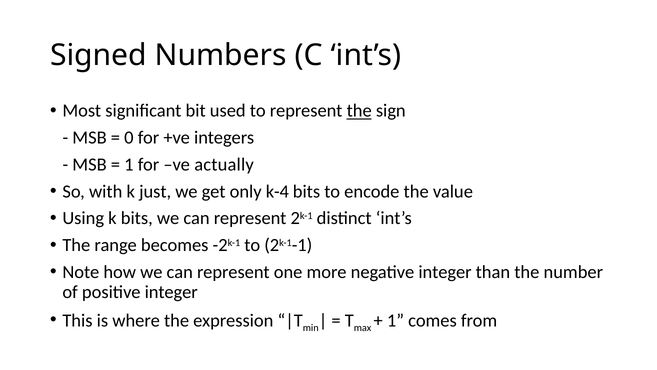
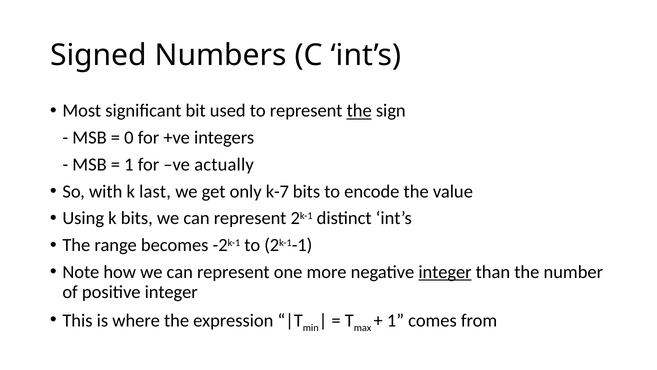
just: just -> last (155, 191)
k-4: k-4 -> k-7 (277, 191)
integer underline: none -> present (445, 272)
